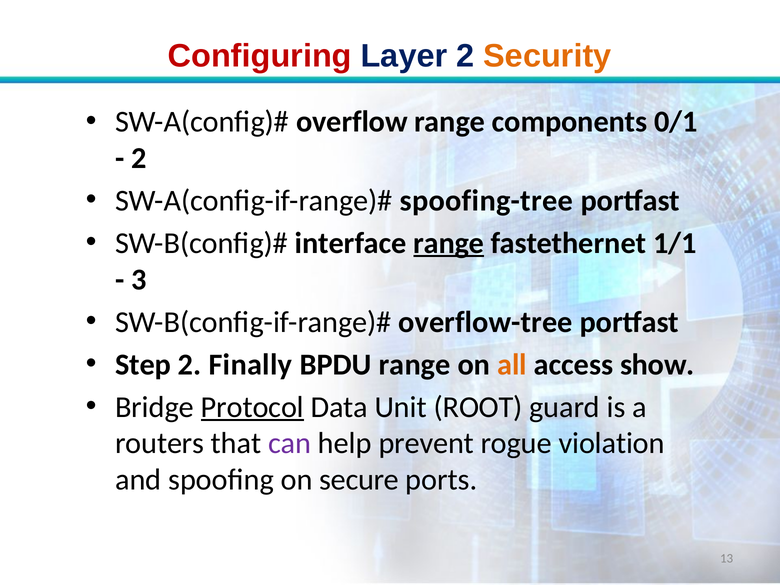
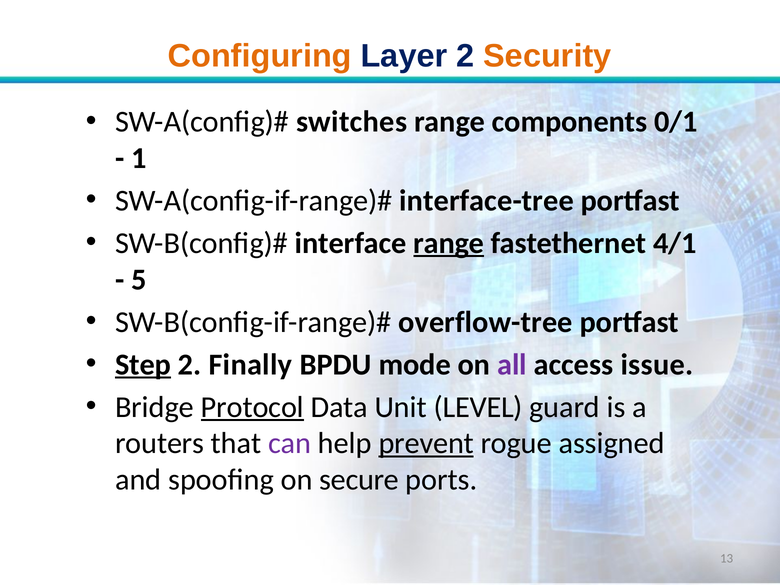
Configuring colour: red -> orange (260, 56)
overflow: overflow -> switches (352, 122)
2: 2 -> 1 (139, 158)
spoofing-tree: spoofing-tree -> interface-tree (487, 201)
1/1: 1/1 -> 4/1 (675, 243)
3: 3 -> 5 (139, 280)
Step underline: none -> present (143, 365)
BPDU range: range -> mode (415, 365)
all colour: orange -> purple (512, 365)
show: show -> issue (657, 365)
ROOT: ROOT -> LEVEL (478, 407)
prevent underline: none -> present (426, 443)
violation: violation -> assigned (612, 443)
